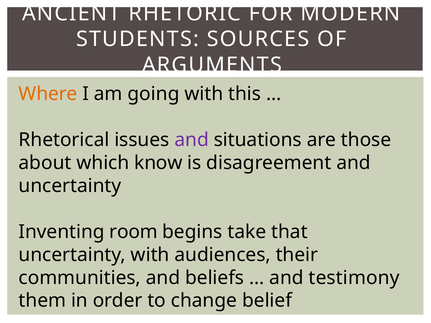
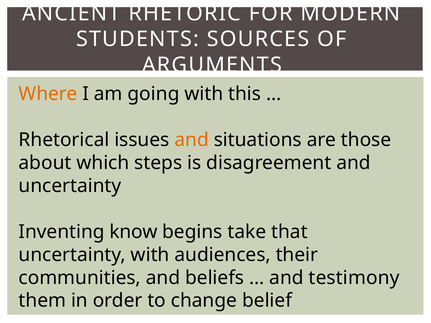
and colour: purple -> orange (192, 140)
know: know -> steps (158, 163)
room: room -> know (134, 232)
